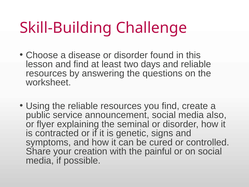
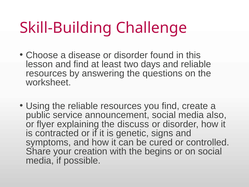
seminal: seminal -> discuss (133, 124)
painful: painful -> begins (158, 151)
